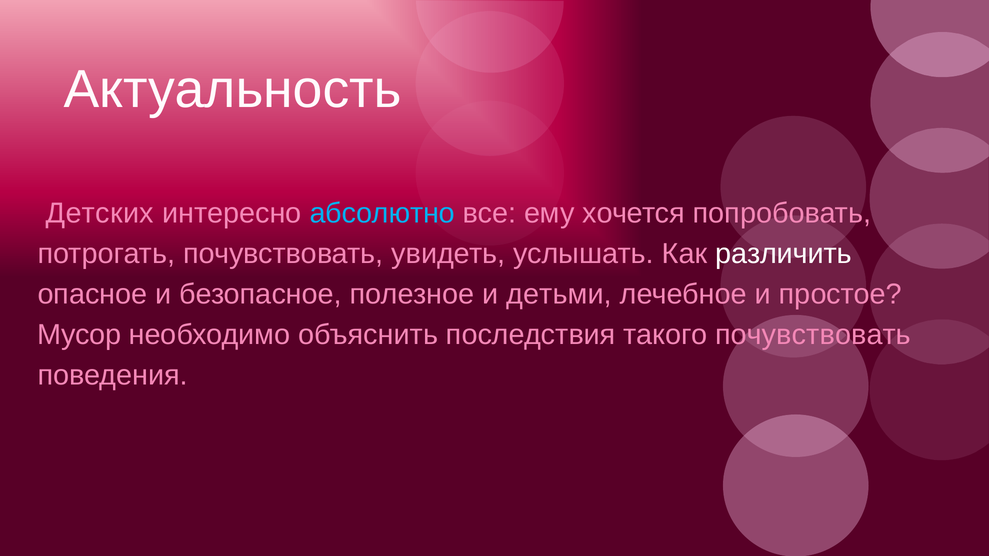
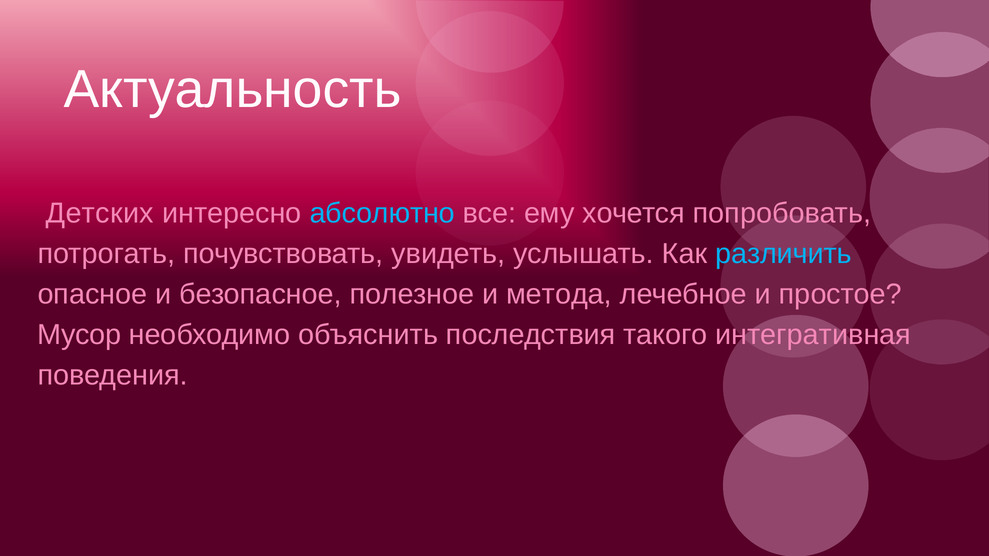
различить colour: white -> light blue (784, 254)
детьми: детьми -> метода (559, 294)
такого почувствовать: почувствовать -> интегративная (813, 335)
